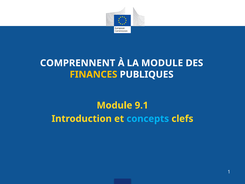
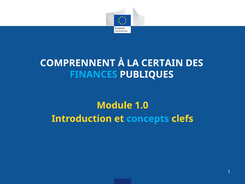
LA MODULE: MODULE -> CERTAIN (162, 63)
FINANCES colour: yellow -> light blue (93, 74)
9.1: 9.1 -> 1.0 (142, 105)
